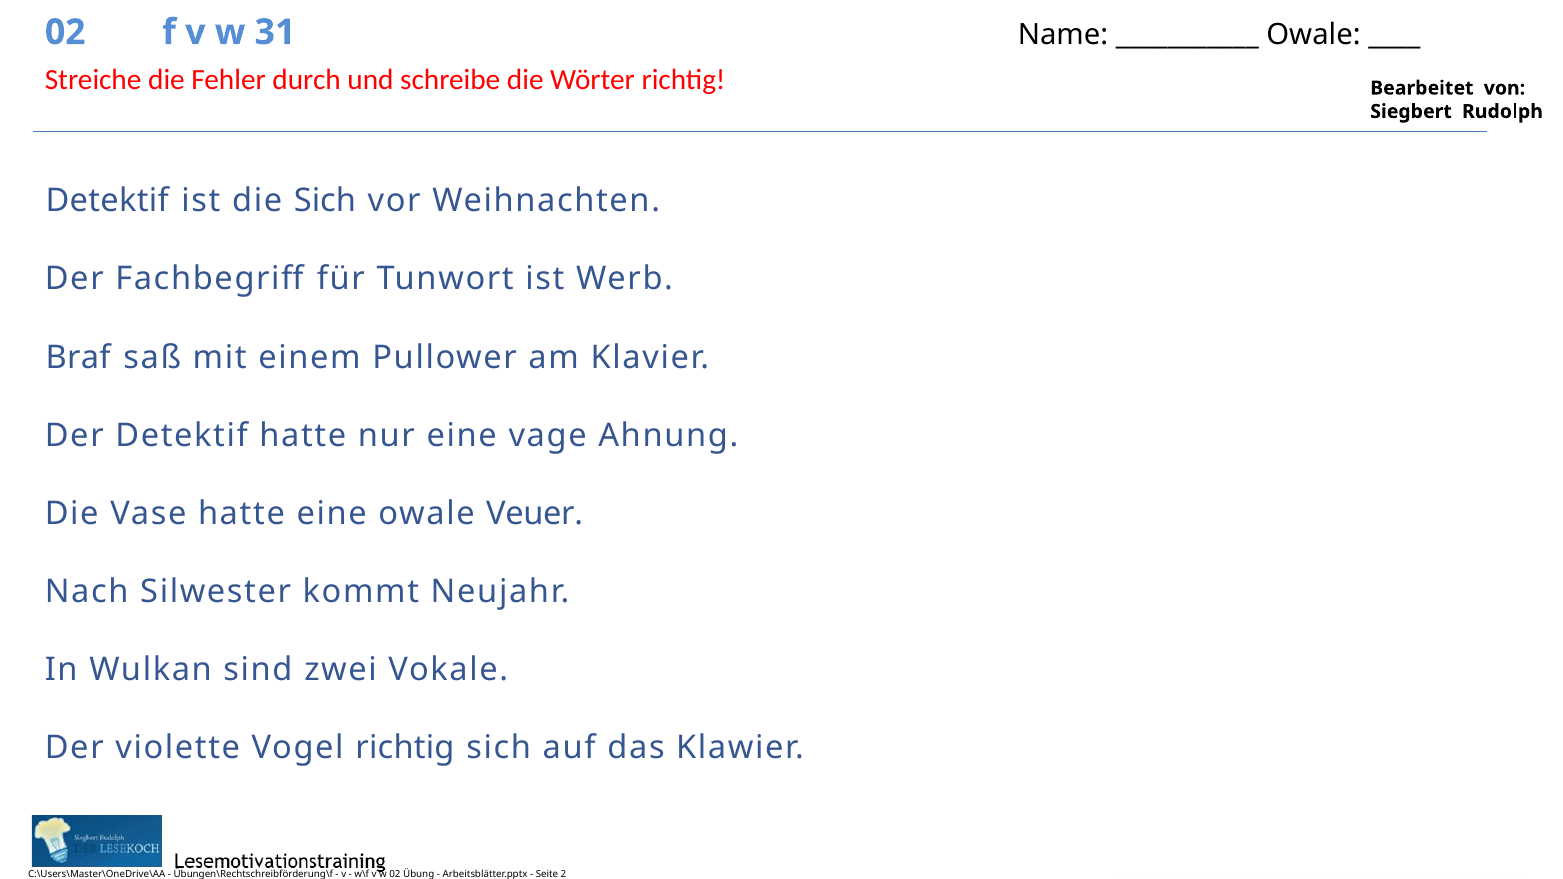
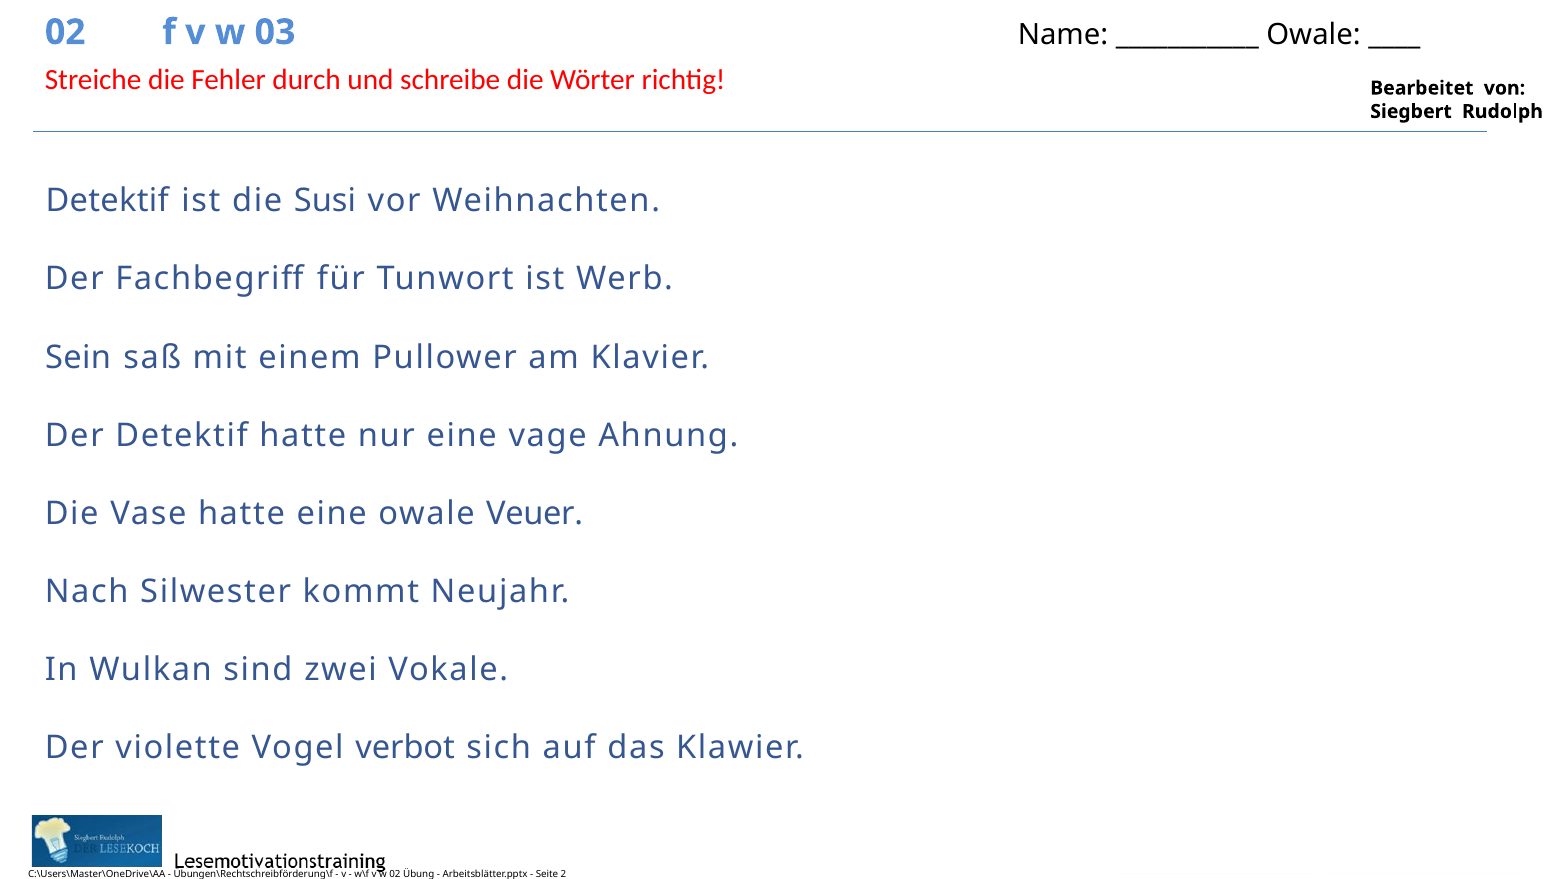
31: 31 -> 03 (275, 32)
die Sich: Sich -> Susi (325, 201)
Braf: Braf -> Sein (78, 357)
Vogel richtig: richtig -> verbot (405, 748)
